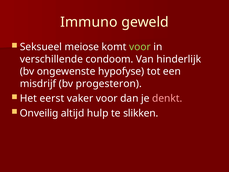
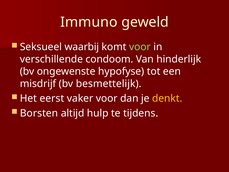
meiose: meiose -> waarbij (82, 47)
progesteron: progesteron -> besmettelijk (109, 84)
denkt colour: pink -> yellow (167, 98)
Onveilig: Onveilig -> Borsten (39, 113)
slikken: slikken -> tijdens (141, 113)
